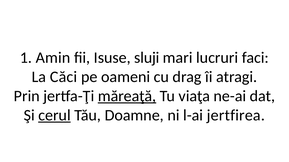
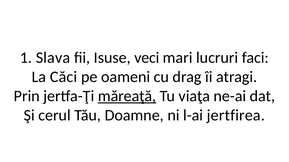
Amin: Amin -> Slava (53, 58)
sluji: sluji -> veci (147, 58)
cerul underline: present -> none (54, 116)
